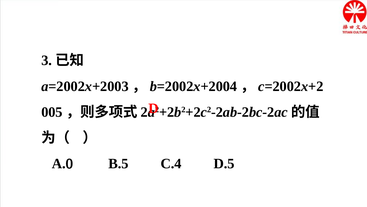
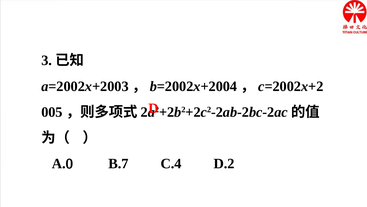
B.5: B.5 -> B.7 (119, 163)
D.5: D.5 -> D.2 (224, 163)
